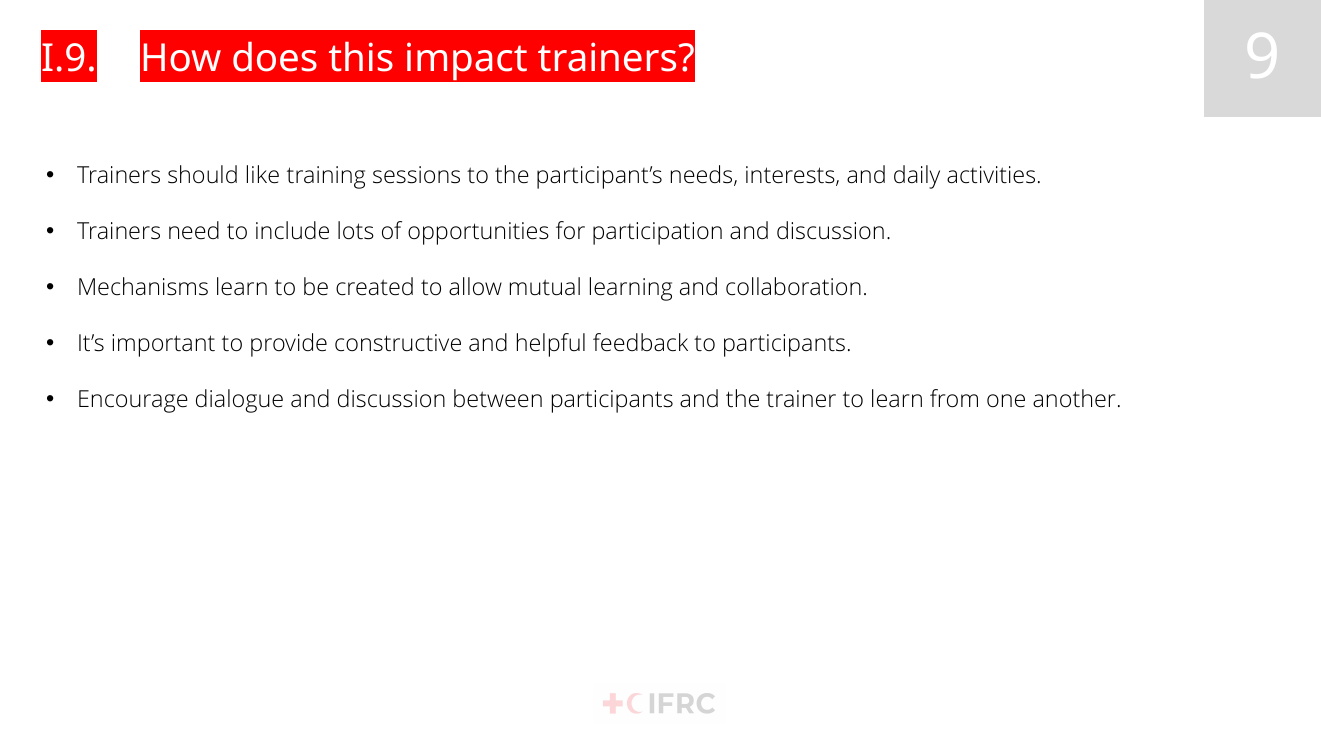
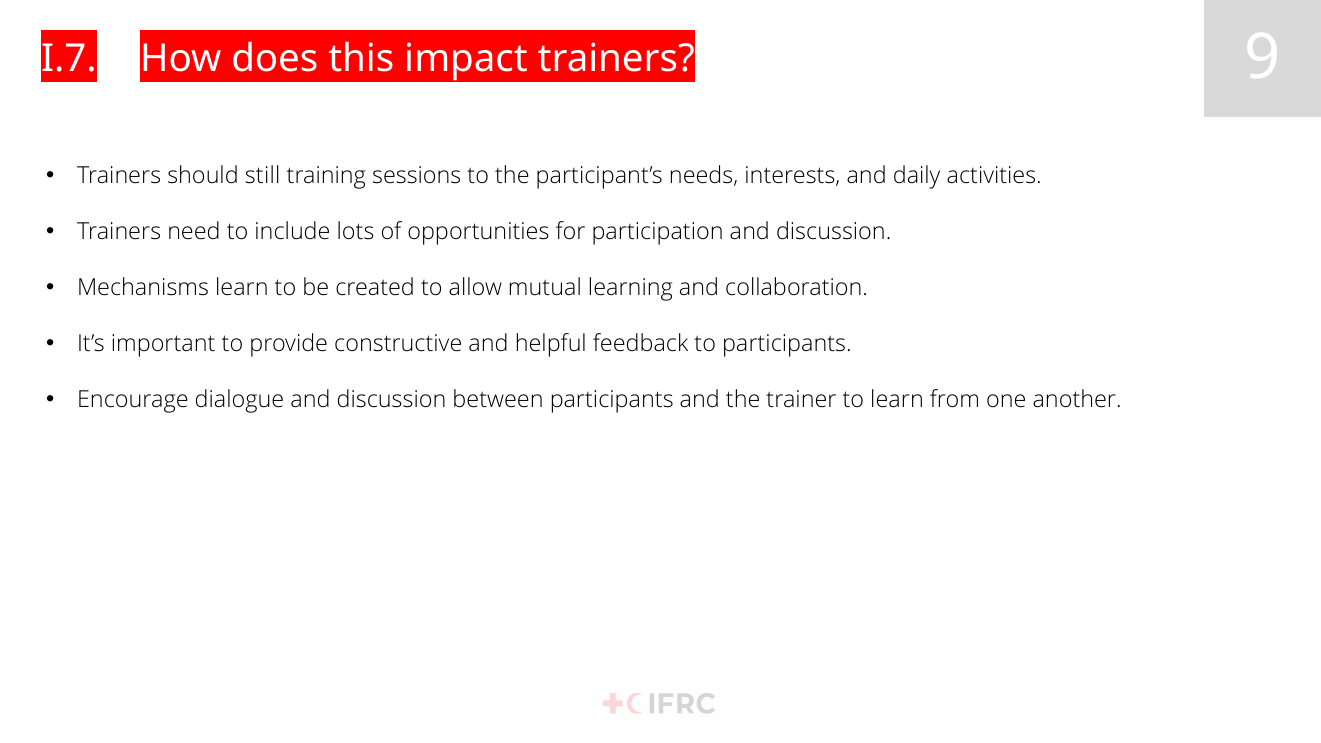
I.9: I.9 -> I.7 (69, 58)
like: like -> still (263, 176)
